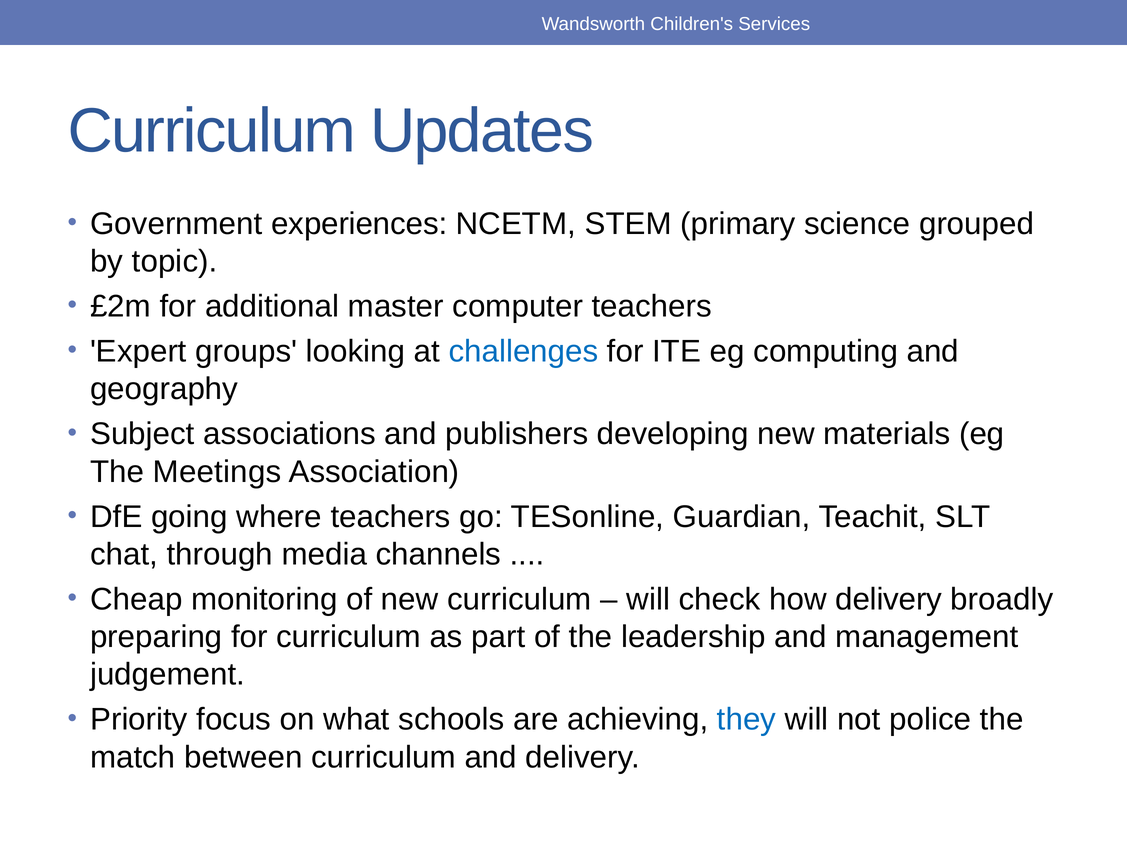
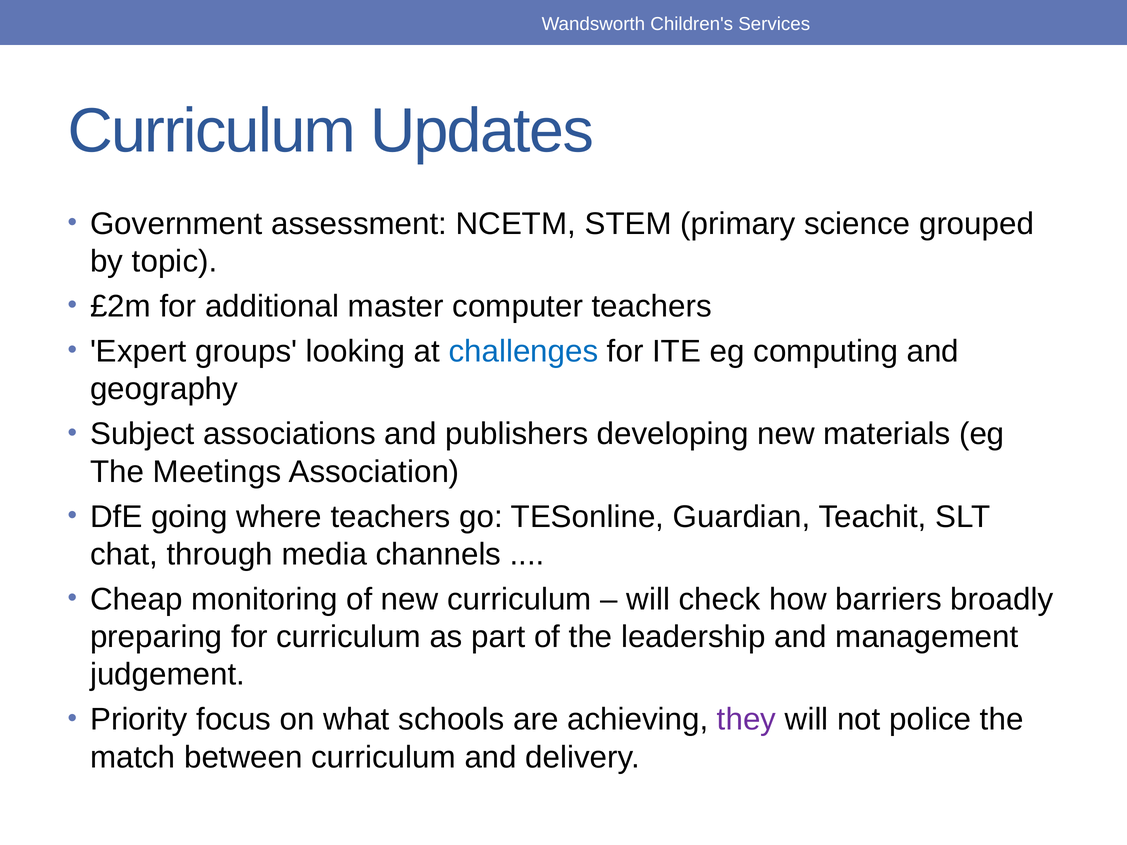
experiences: experiences -> assessment (359, 224)
how delivery: delivery -> barriers (889, 600)
they colour: blue -> purple (747, 720)
